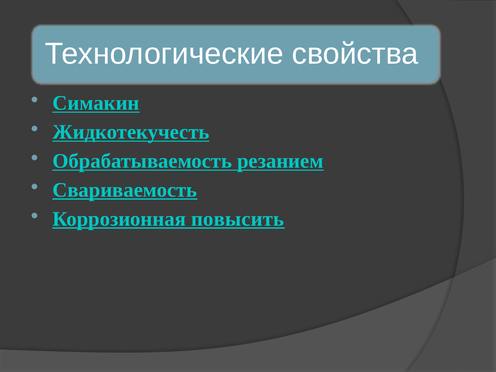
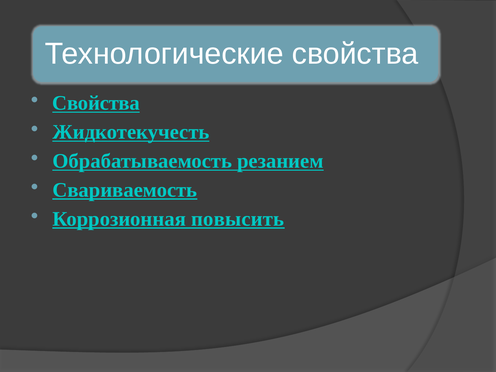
Симакин: Симакин -> Свойства (96, 103)
